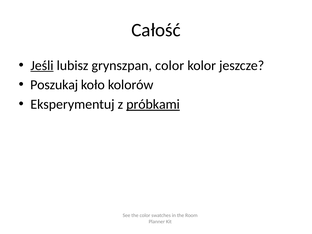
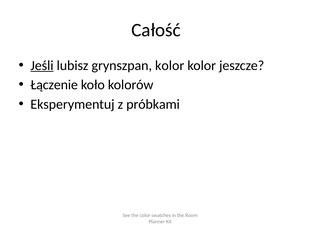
grynszpan color: color -> kolor (170, 65)
Poszukaj: Poszukaj -> Łączenie (54, 85)
próbkami underline: present -> none (153, 104)
